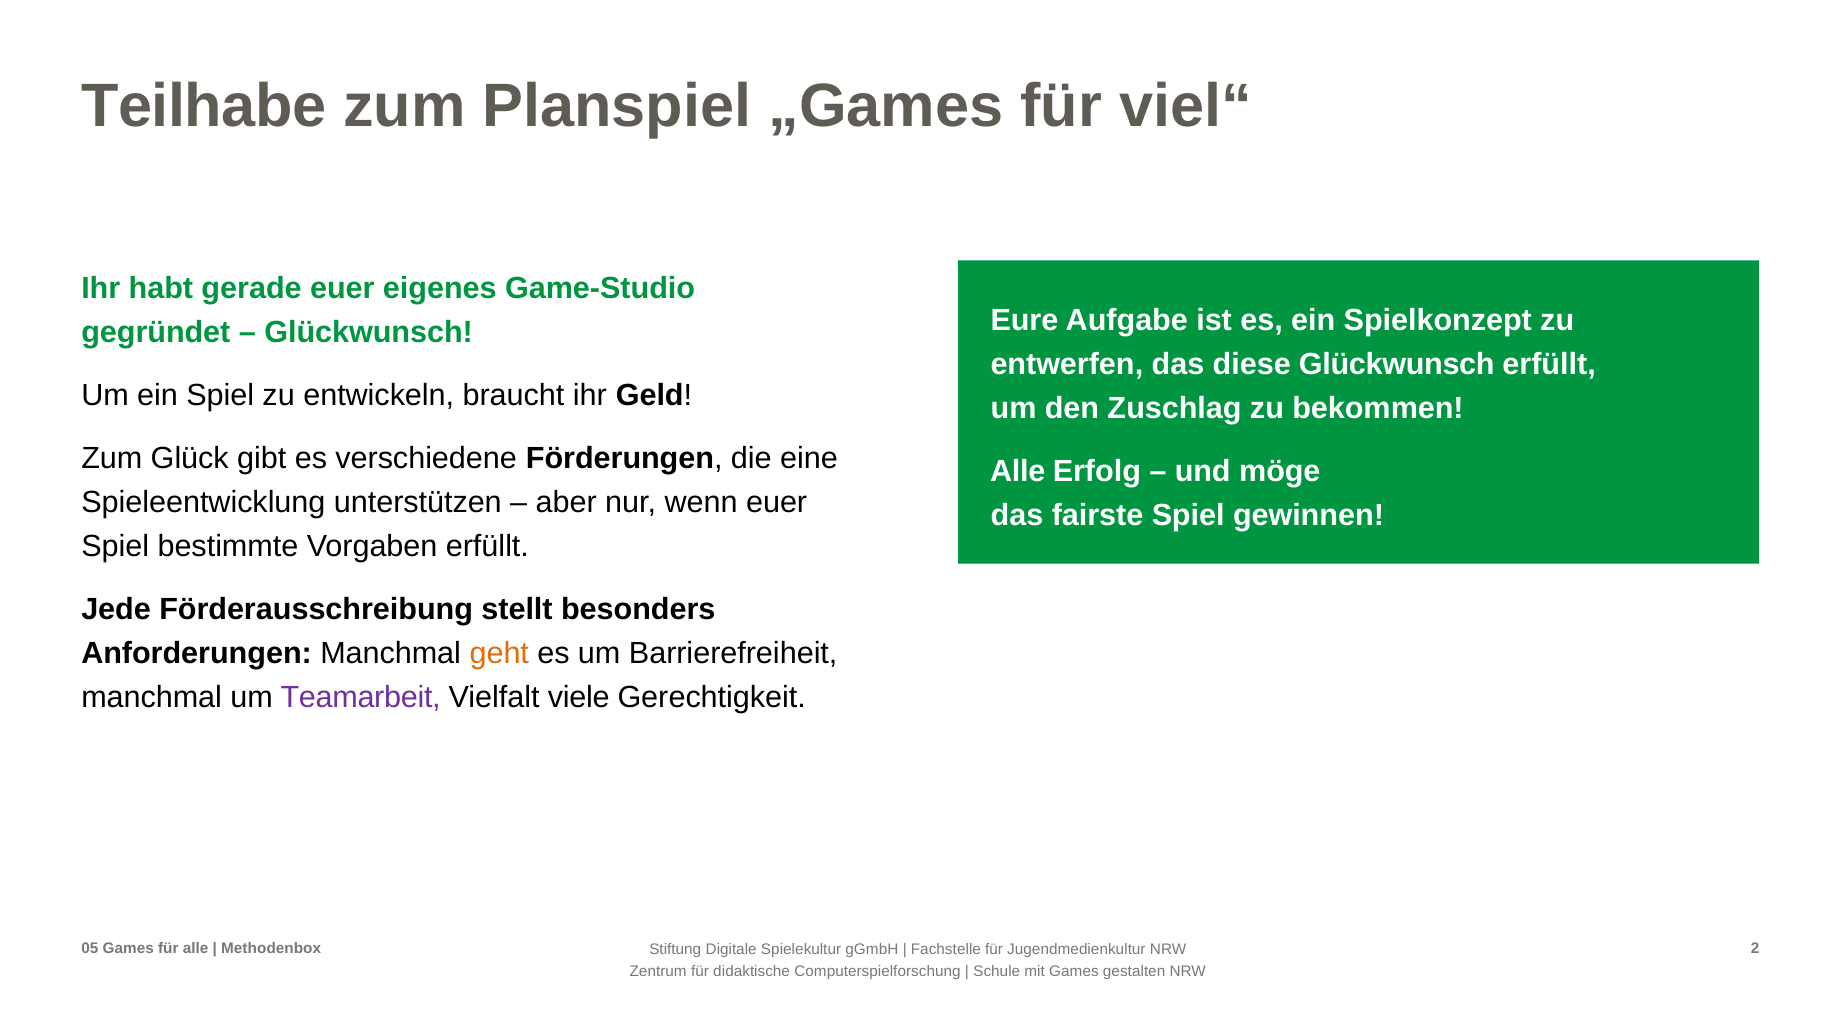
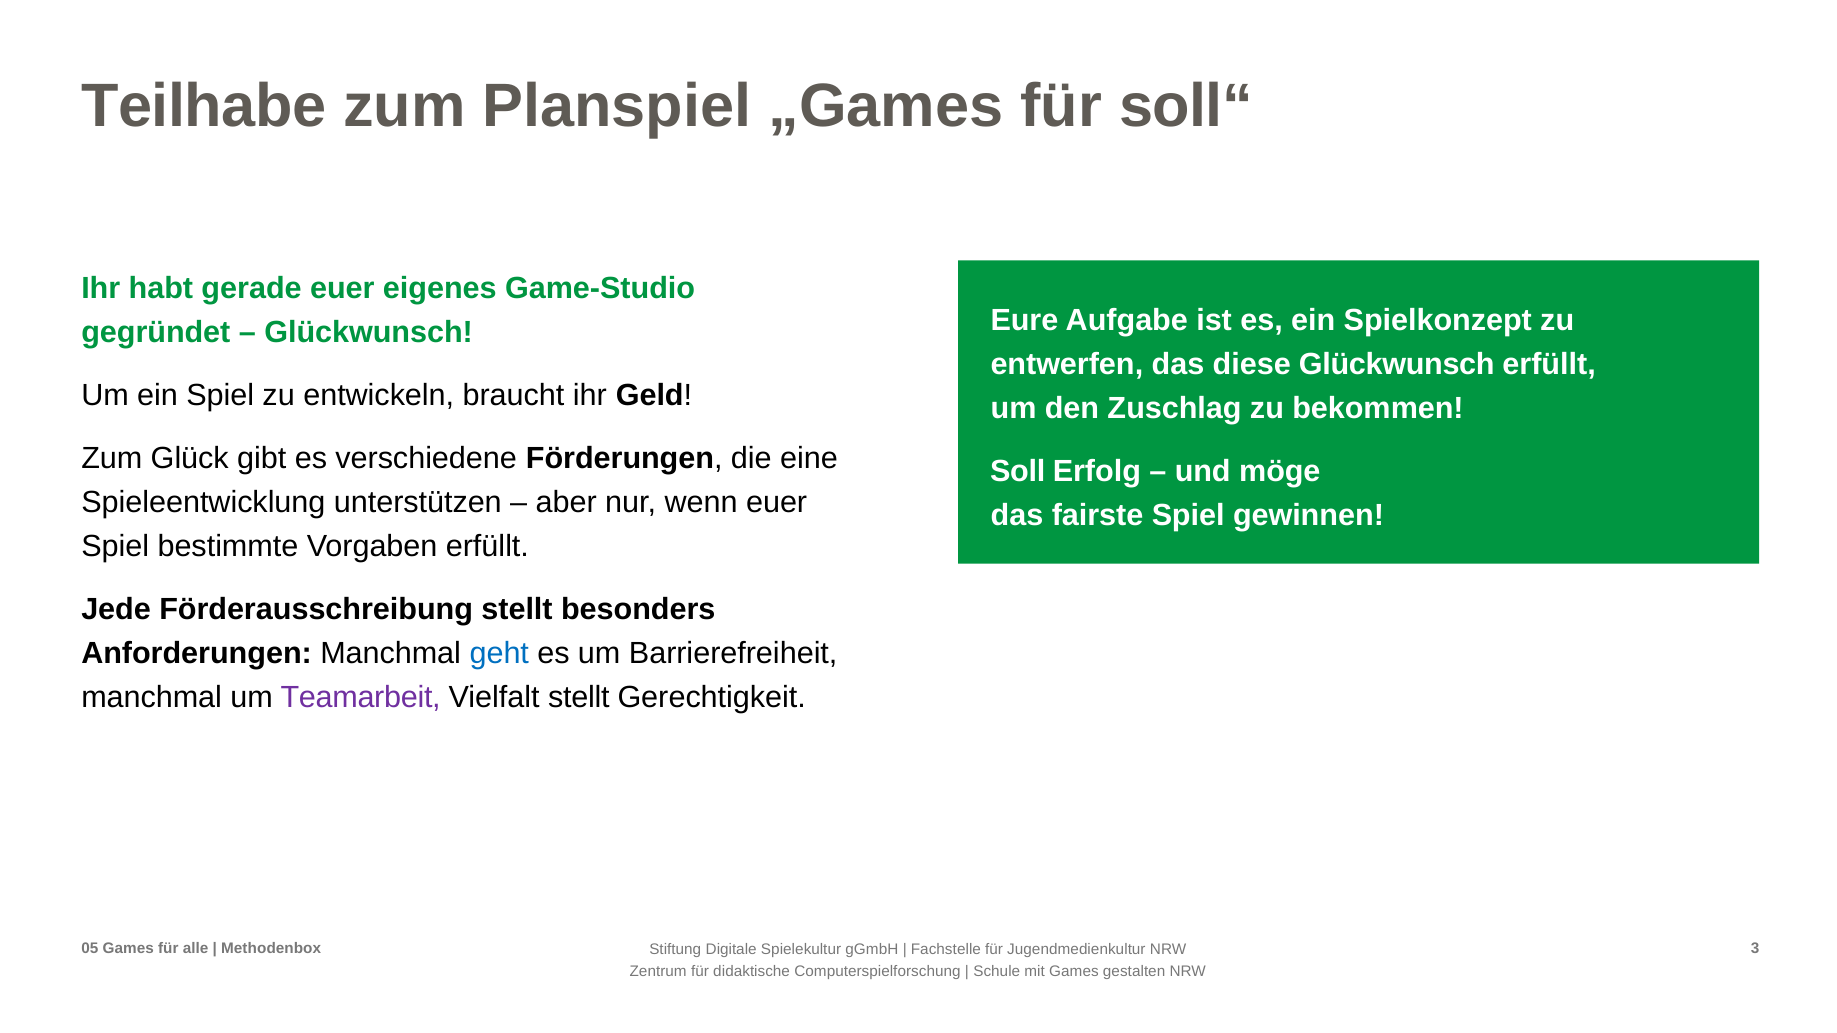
viel“: viel“ -> soll“ (1186, 106)
Alle: Alle -> Soll (1018, 472)
geht colour: orange -> blue (499, 654)
Vielfalt viele: viele -> stellt (579, 698)
2: 2 -> 3 (1755, 949)
